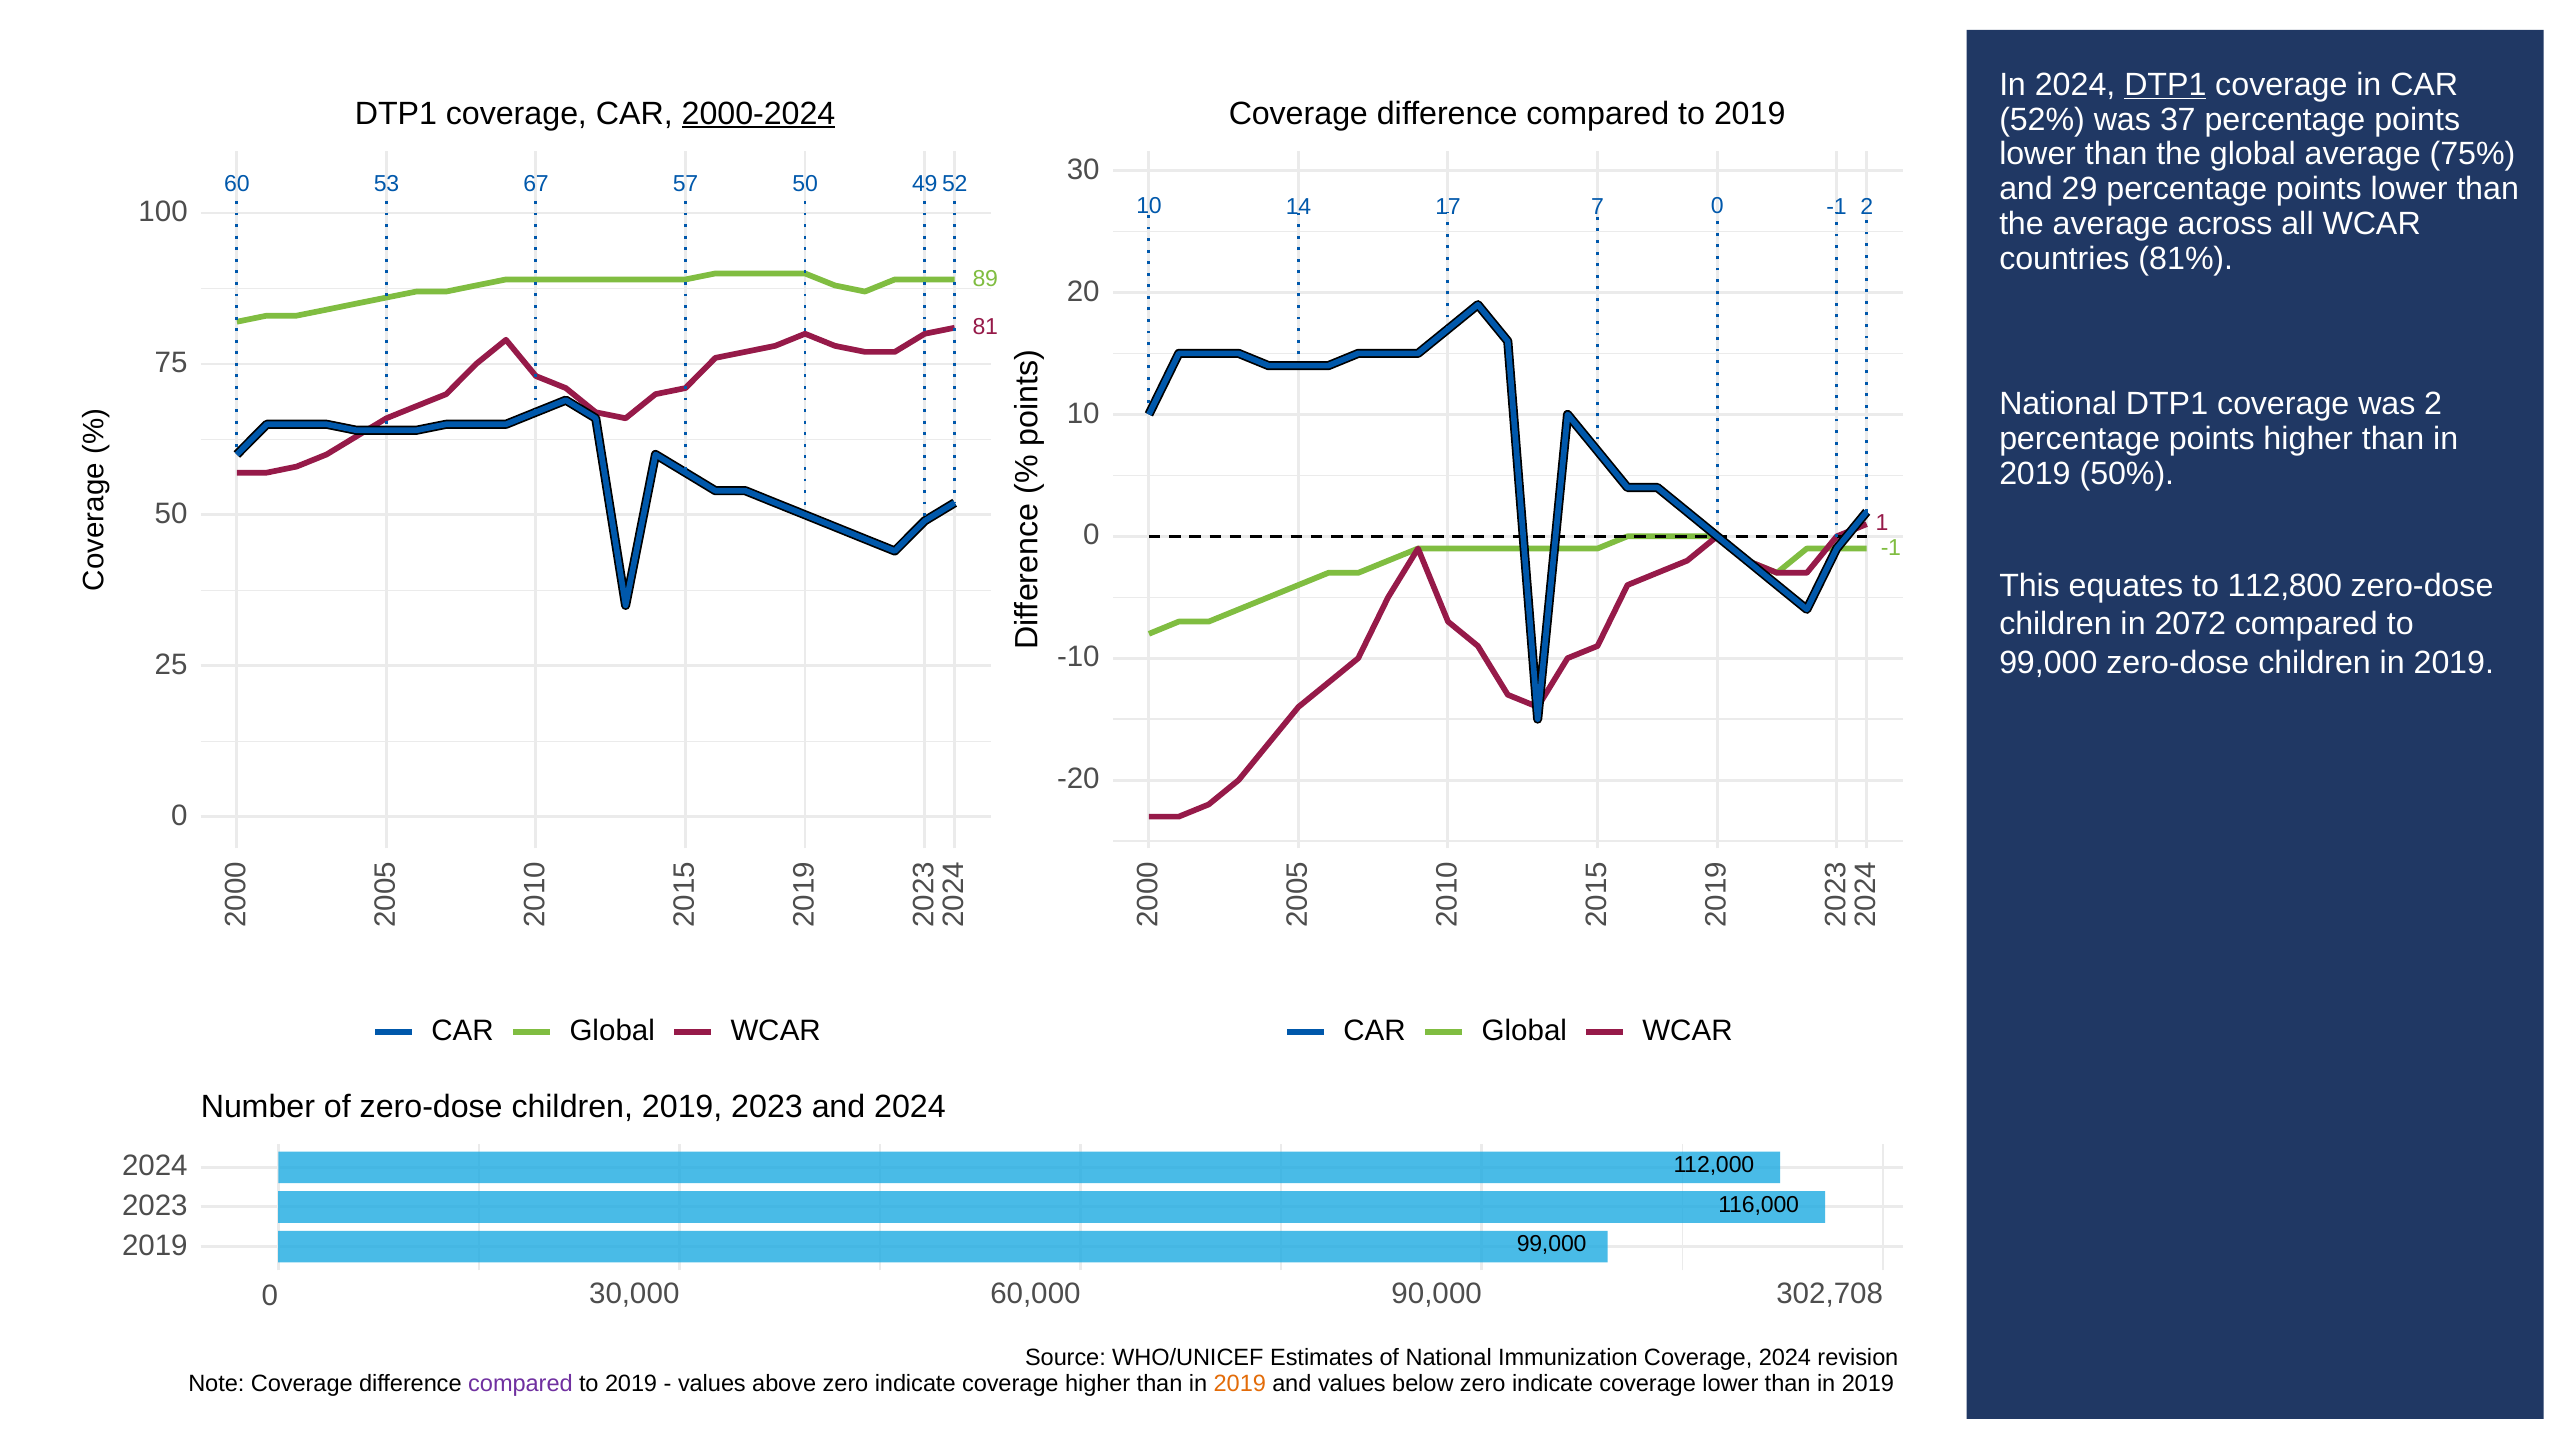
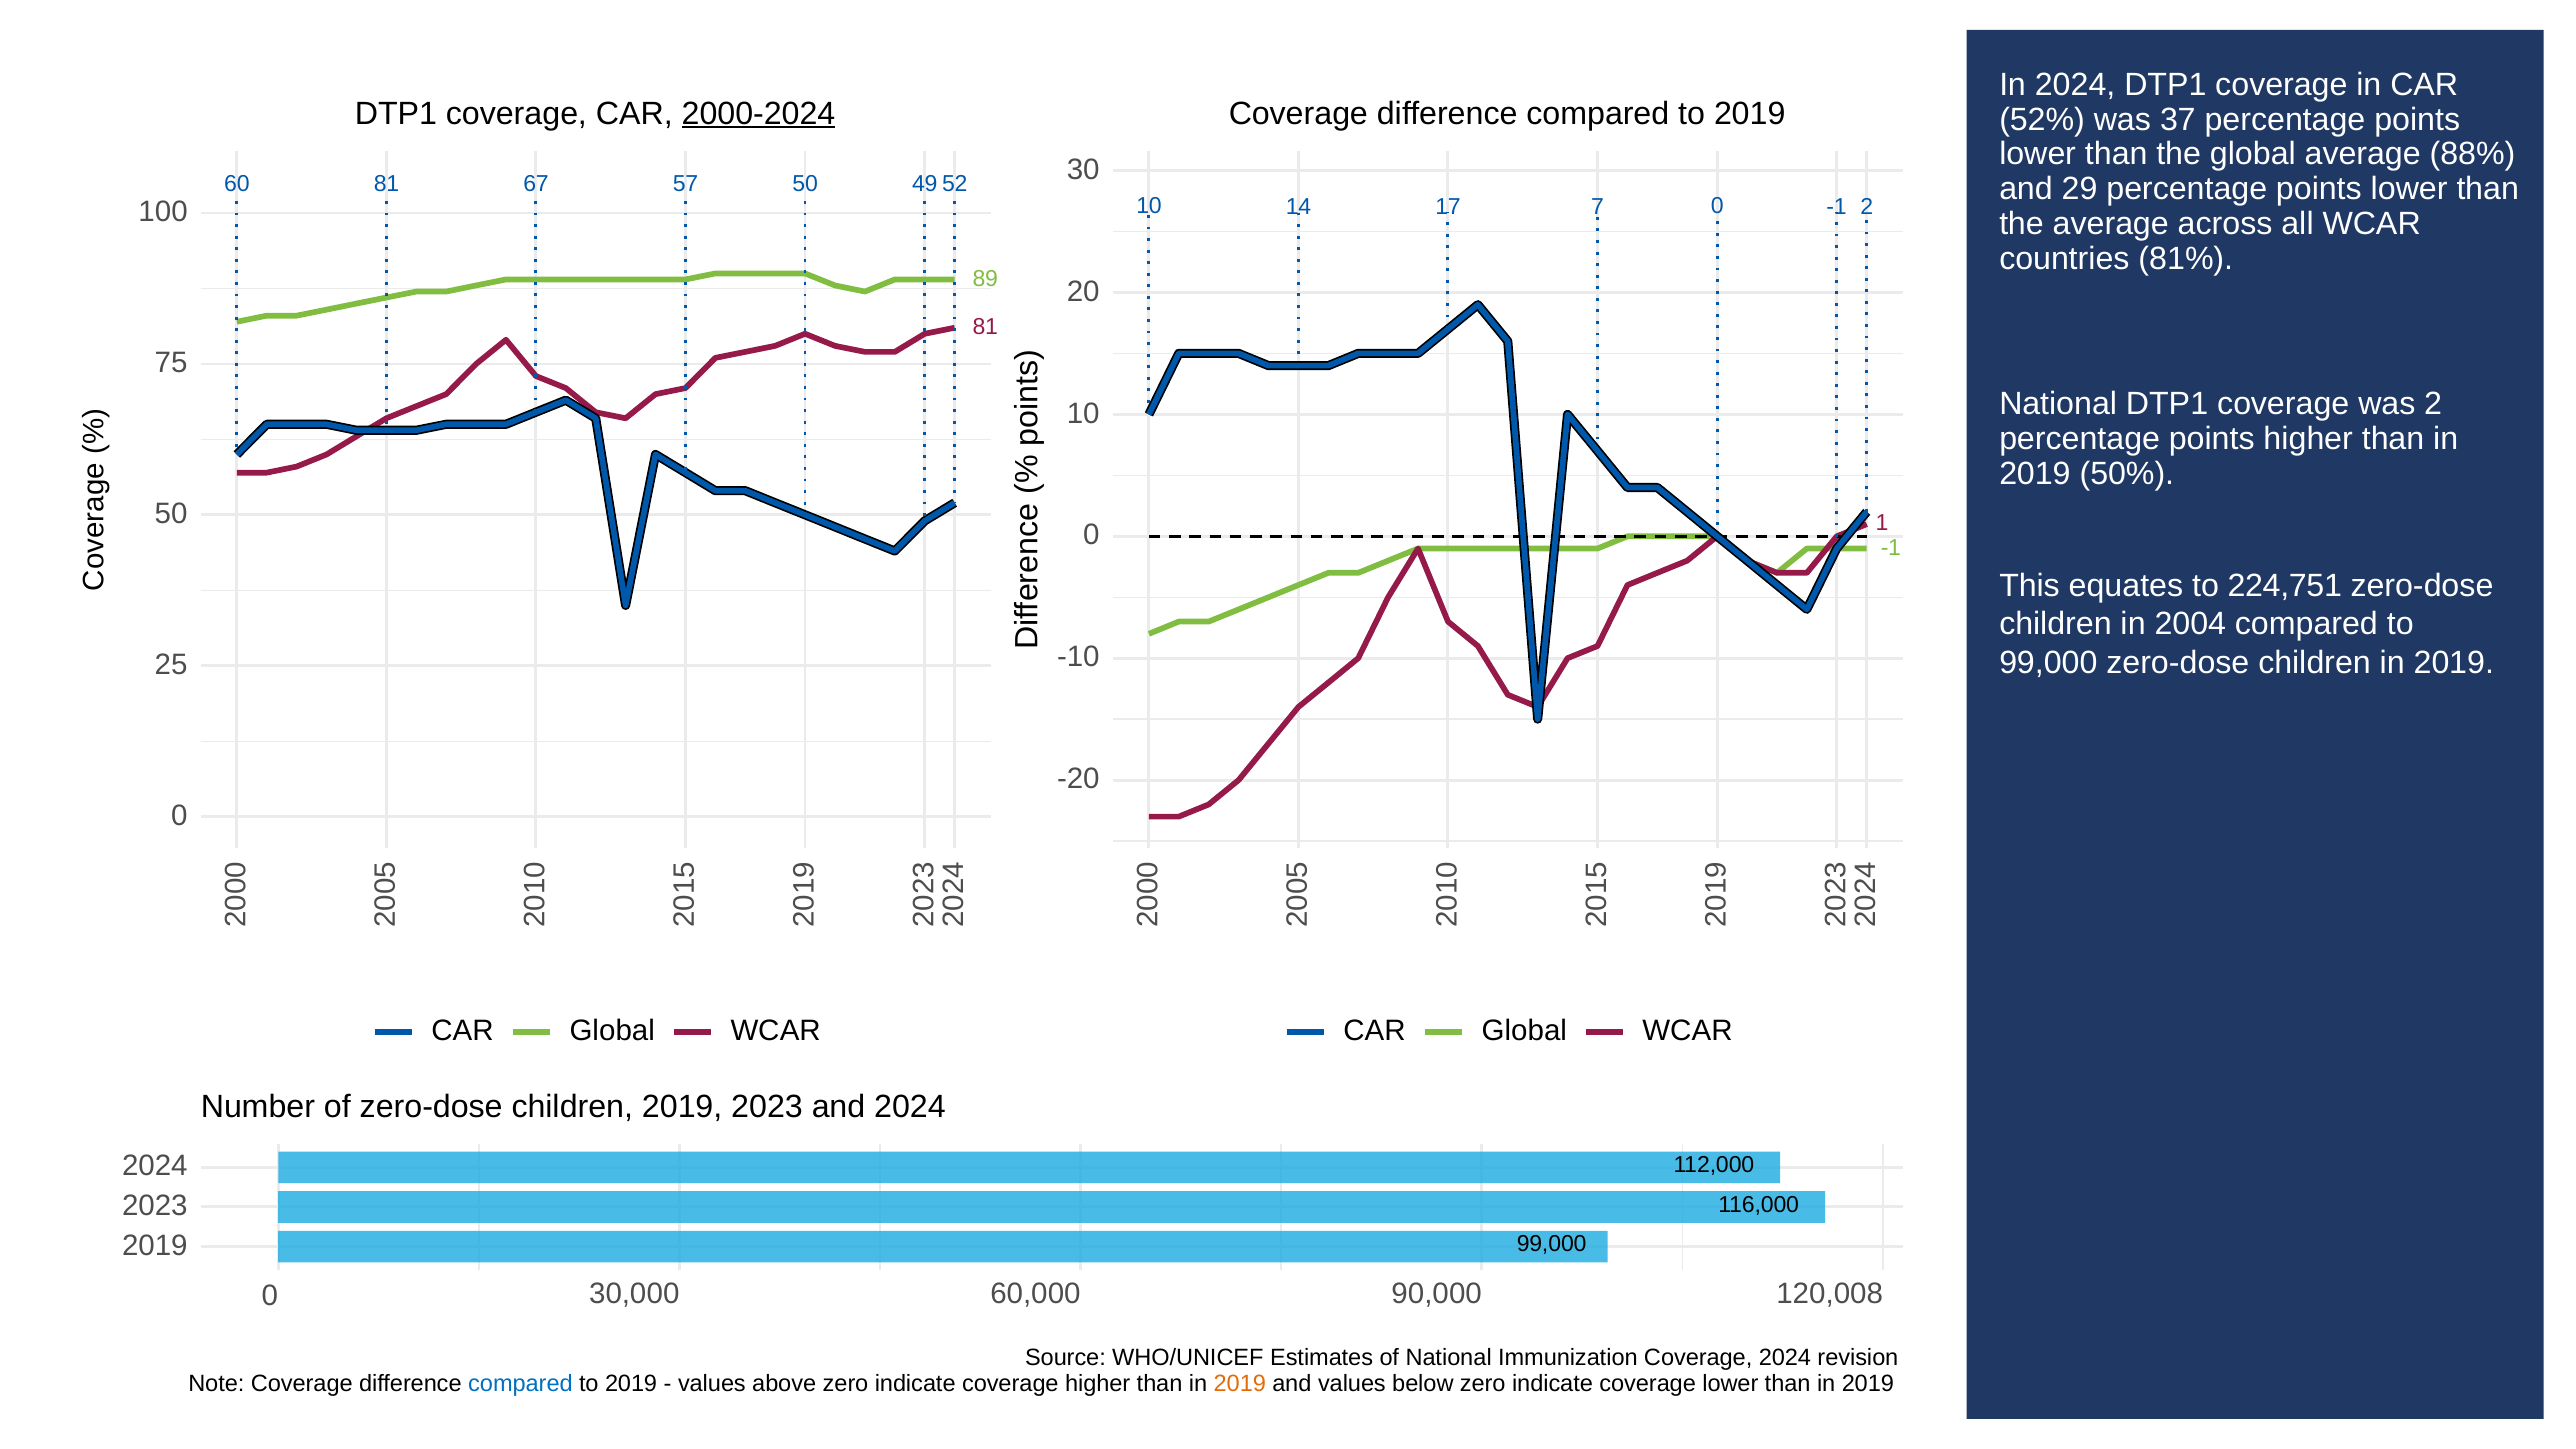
DTP1 underline: present -> none (2165, 85)
75%: 75% -> 88% (2473, 154)
60 53: 53 -> 81 (387, 184)
112,800: 112,800 -> 224,751 (2285, 585)
2072: 2072 -> 2004 (2190, 624)
302,708: 302,708 -> 120,008 (1830, 1294)
compared colour: purple -> blue (520, 1383)
